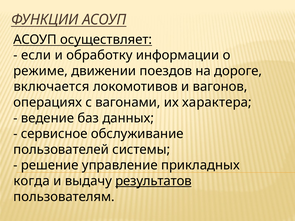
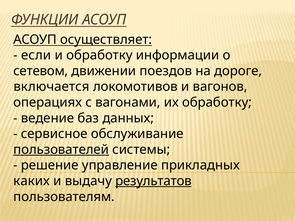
режиме: режиме -> сетевом (41, 71)
их характера: характера -> обработку (217, 103)
пользователей underline: none -> present (61, 150)
когда: когда -> каких (32, 181)
